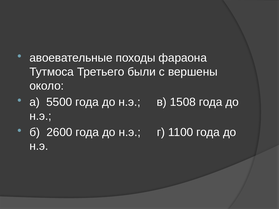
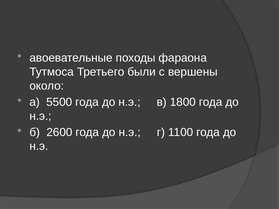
1508: 1508 -> 1800 (183, 102)
